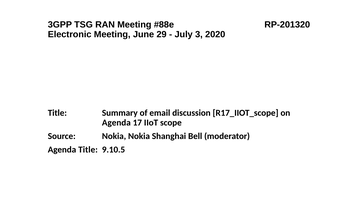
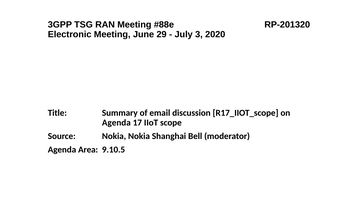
Agenda Title: Title -> Area (88, 150)
